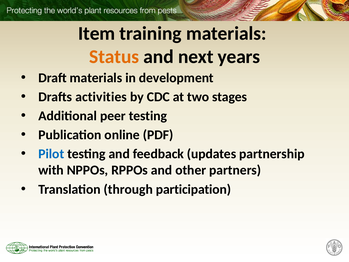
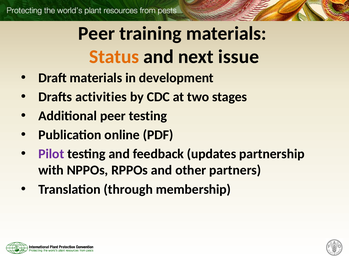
Item: Item -> Peer (97, 33)
years: years -> issue (239, 57)
Pilot colour: blue -> purple (51, 154)
participation: participation -> membership (193, 189)
